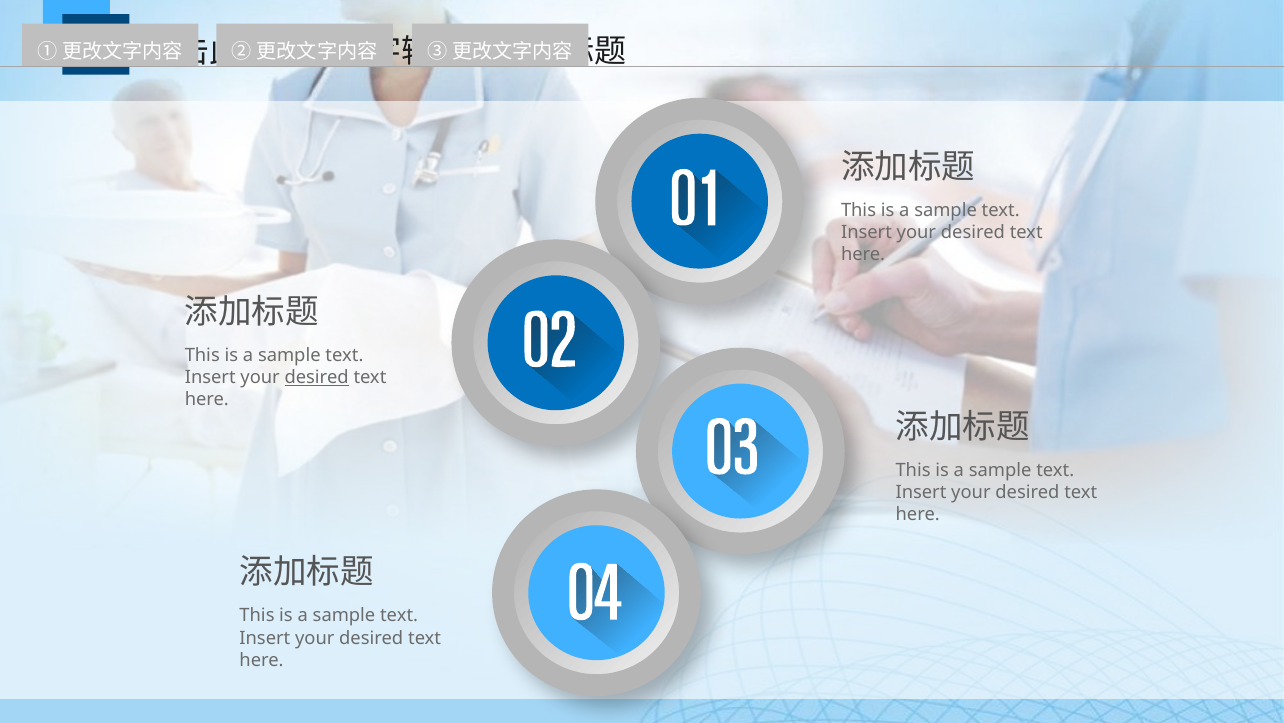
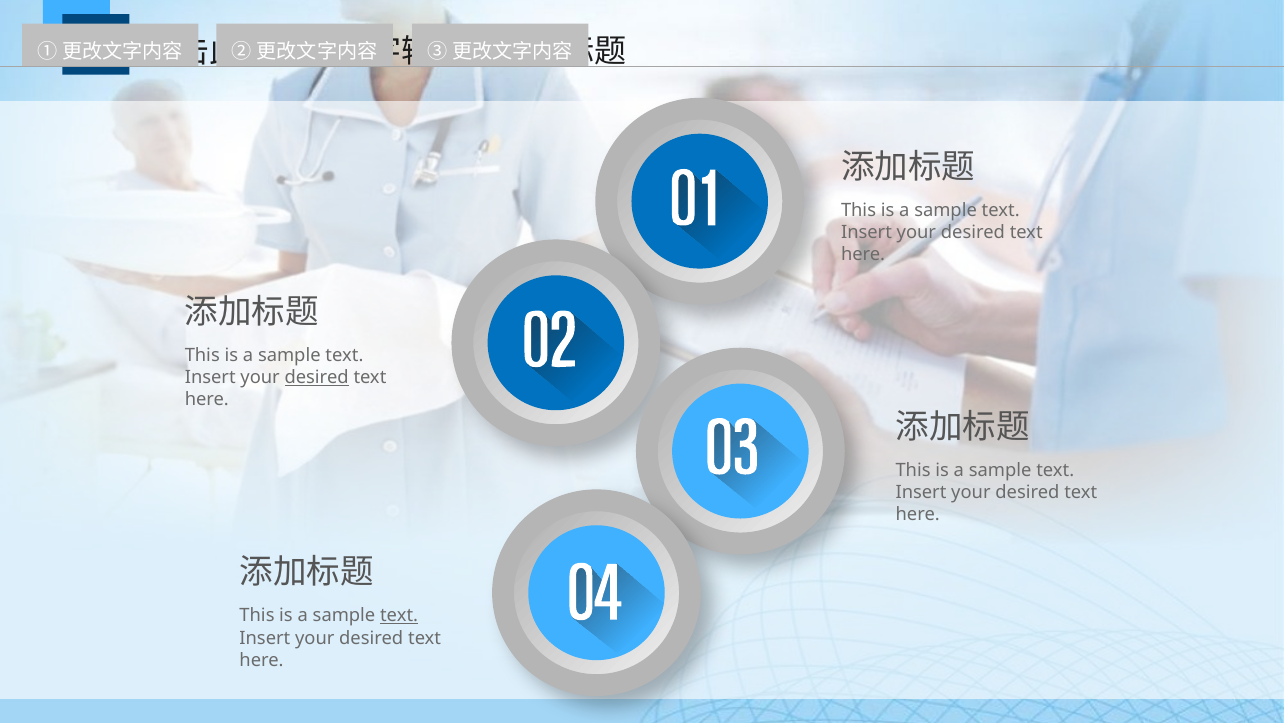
text underline: none -> present (399, 615)
